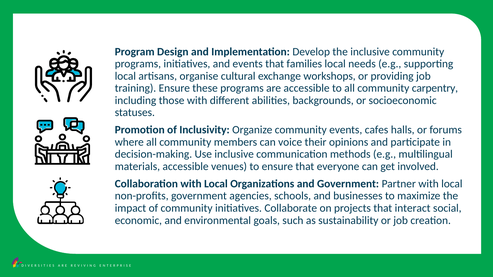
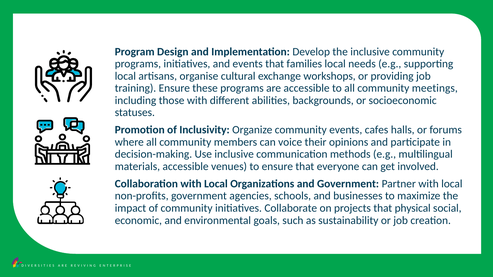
carpentry: carpentry -> meetings (435, 88)
interact: interact -> physical (413, 208)
